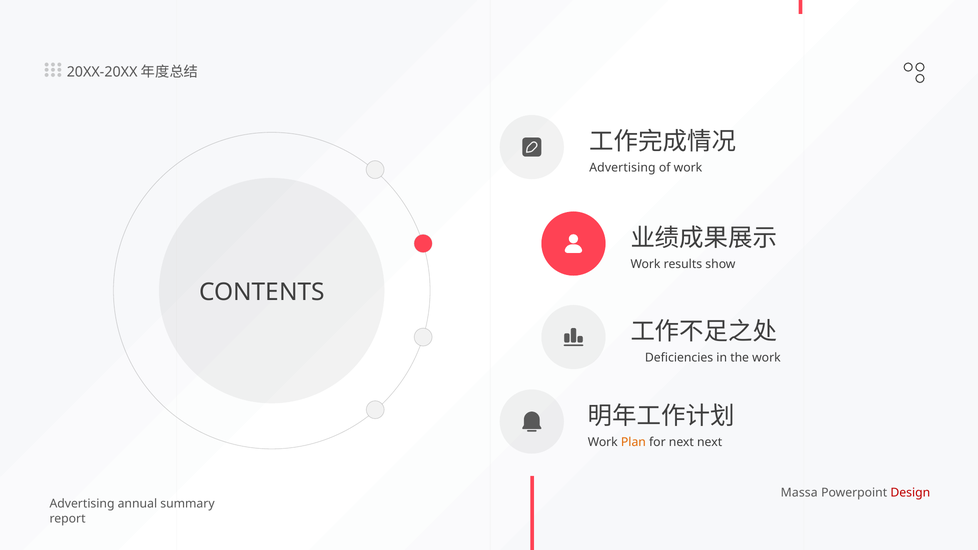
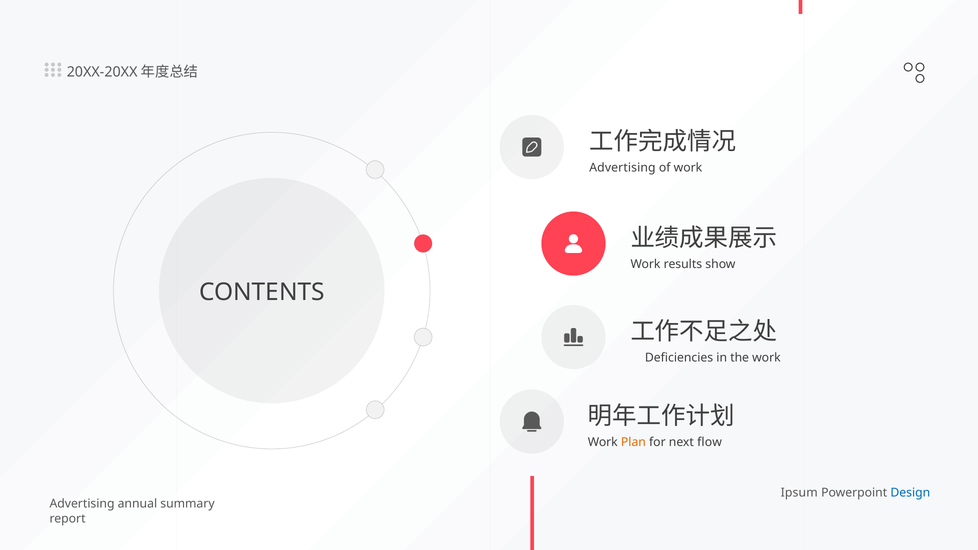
next next: next -> flow (710, 443)
Massa: Massa -> Ipsum (799, 493)
Design colour: red -> blue (910, 493)
